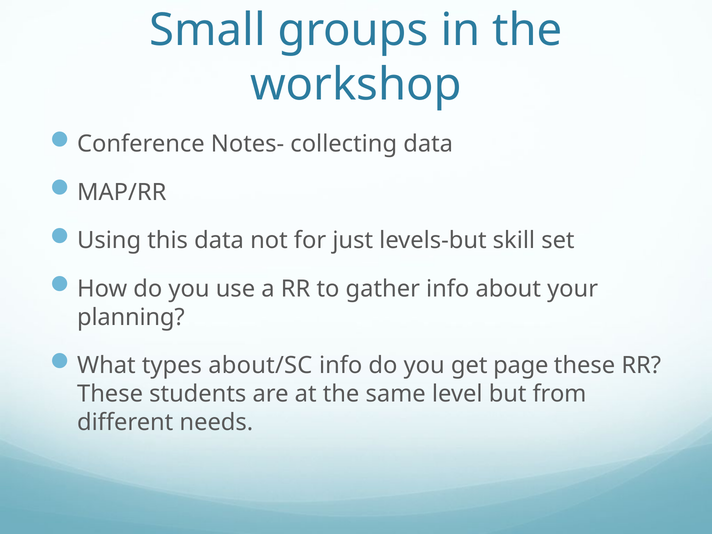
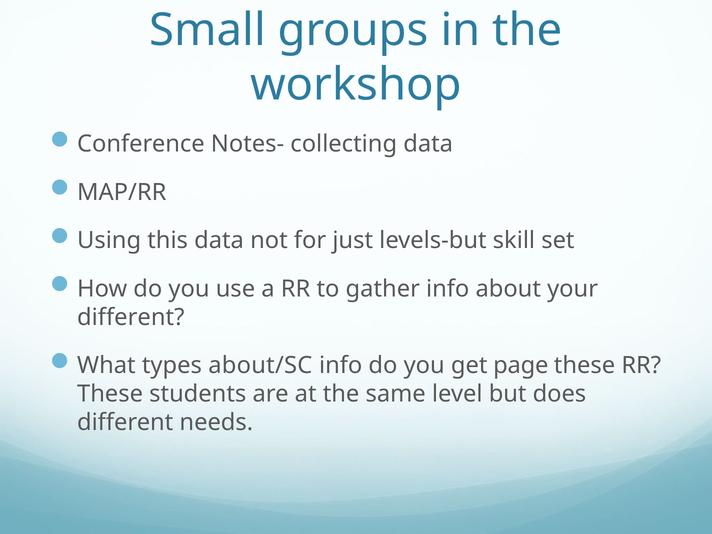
planning: planning -> different (131, 317)
from: from -> does (559, 394)
